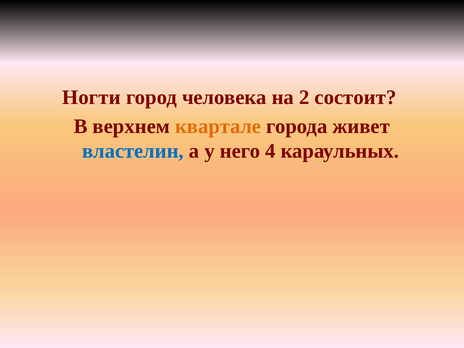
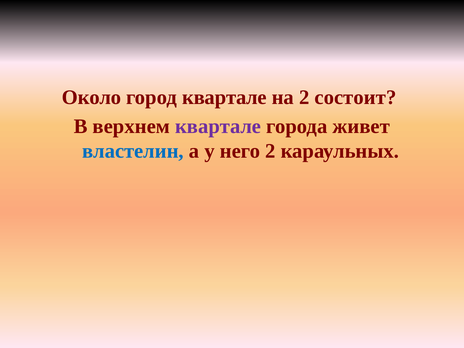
Ногти: Ногти -> Около (92, 97)
город человека: человека -> квартале (224, 97)
квартале colour: orange -> purple (218, 126)
него 4: 4 -> 2 (270, 151)
